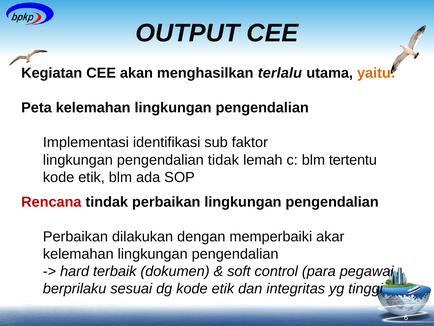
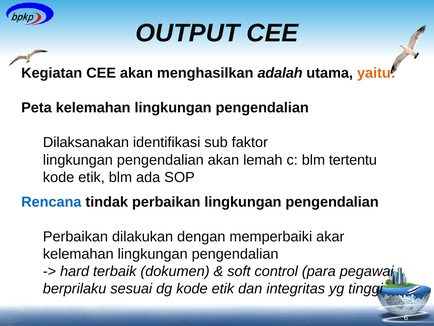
terlalu: terlalu -> adalah (280, 73)
Implementasi: Implementasi -> Dilaksanakan (86, 142)
pengendalian tidak: tidak -> akan (223, 160)
Rencana colour: red -> blue (51, 202)
